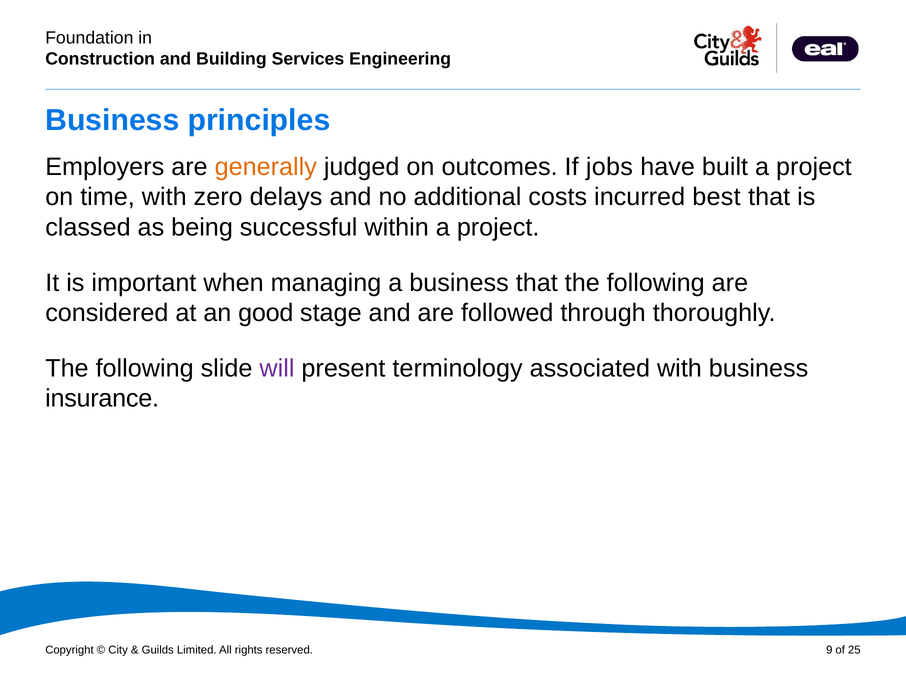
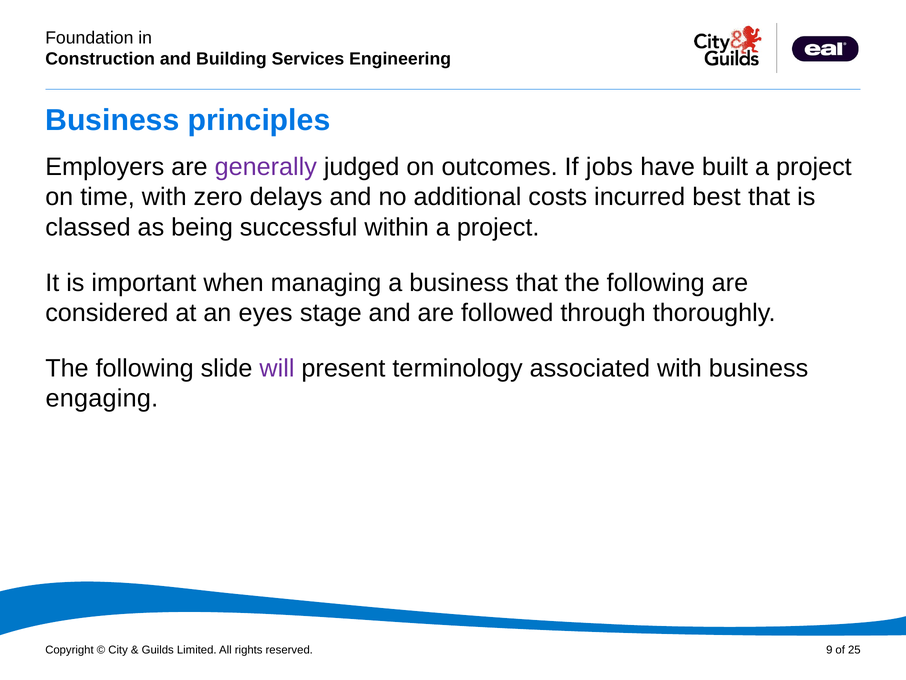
generally colour: orange -> purple (266, 167)
good: good -> eyes (266, 313)
insurance: insurance -> engaging (102, 398)
